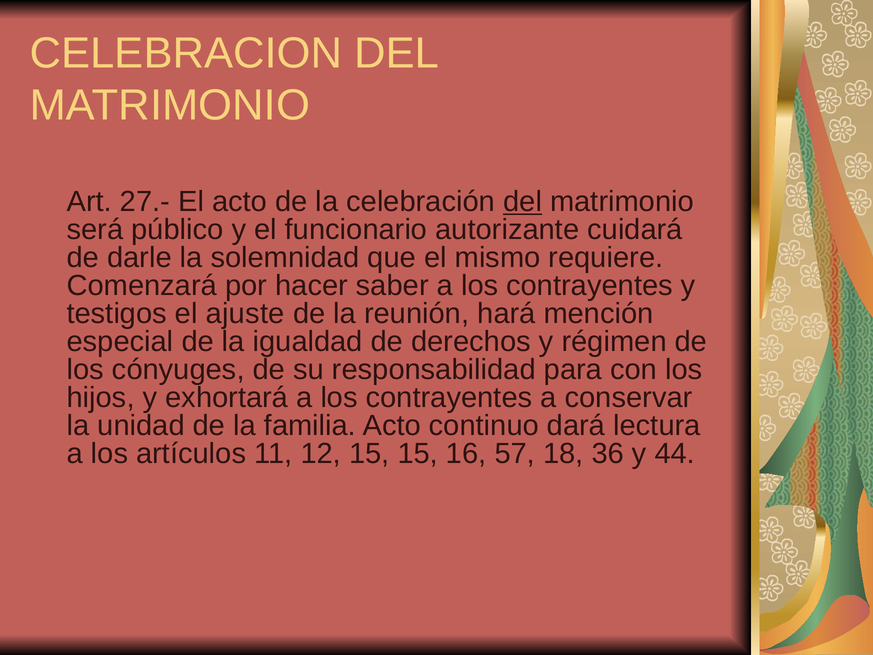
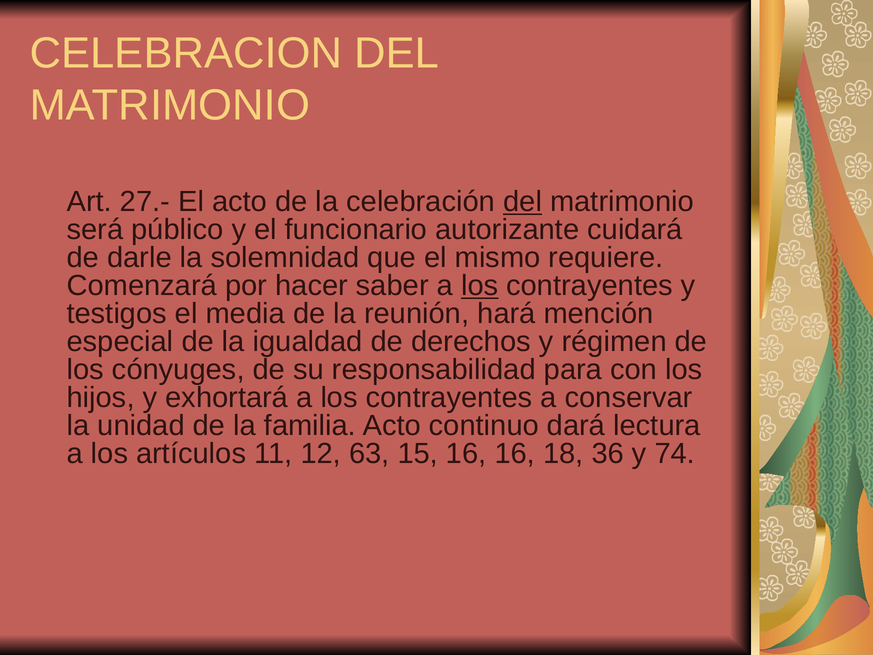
los underline: none -> present (480, 286)
ajuste: ajuste -> media (245, 314)
12 15: 15 -> 63 (369, 453)
16 57: 57 -> 16 (515, 453)
44: 44 -> 74 (675, 453)
